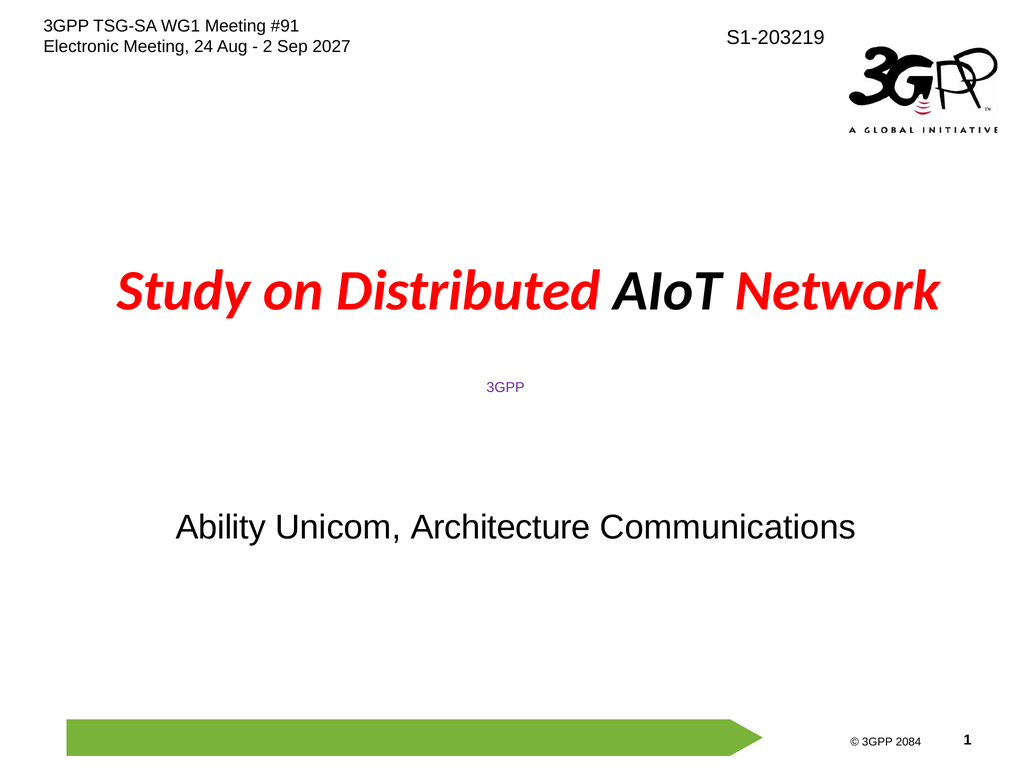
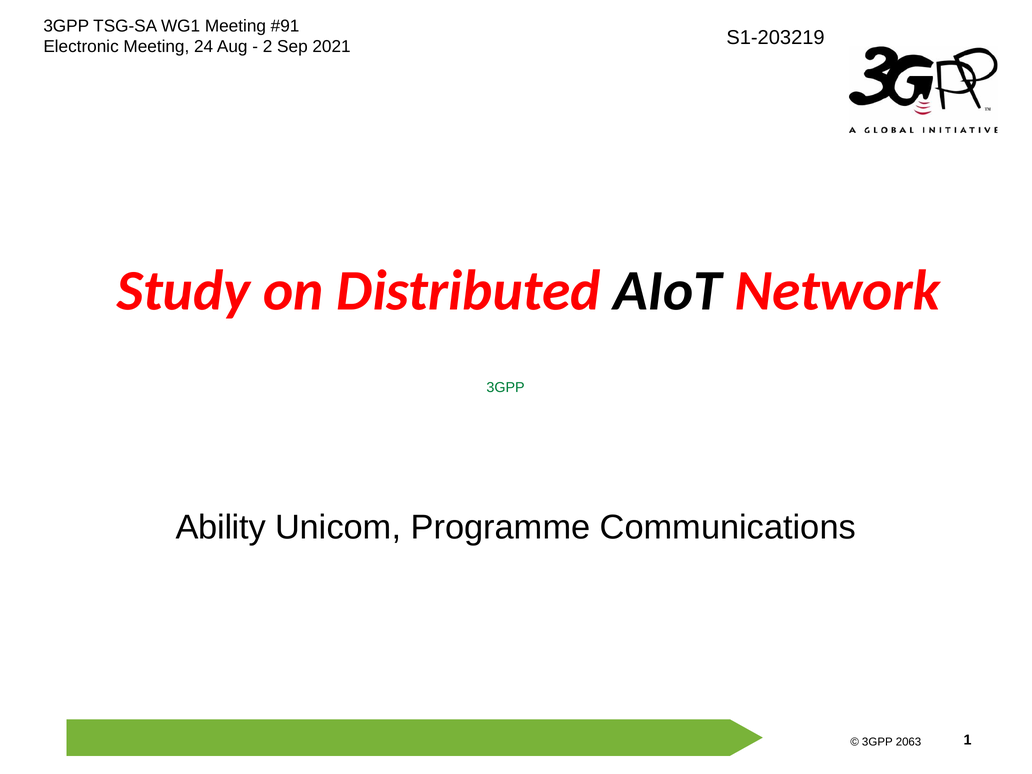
2027: 2027 -> 2021 (332, 47)
3GPP colour: purple -> green (506, 388)
Architecture: Architecture -> Programme (500, 528)
2084: 2084 -> 2063 (908, 742)
